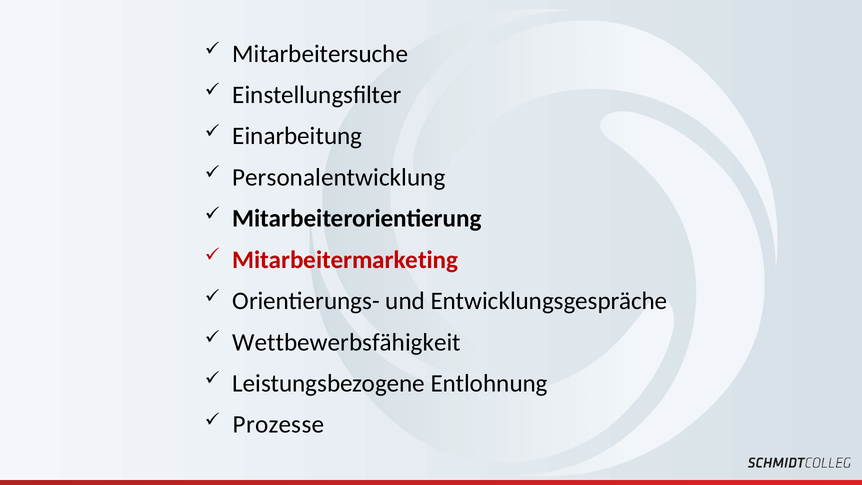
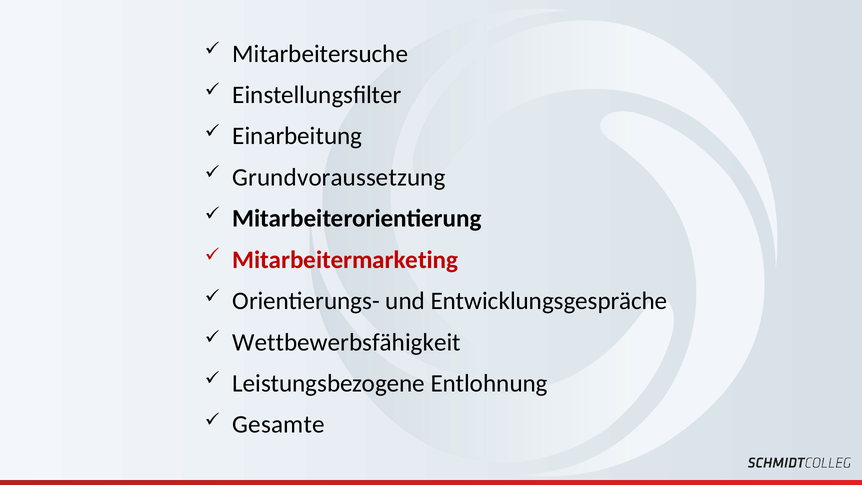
Personalentwicklung: Personalentwicklung -> Grundvoraussetzung (339, 177)
Prozesse: Prozesse -> Gesamte (279, 425)
